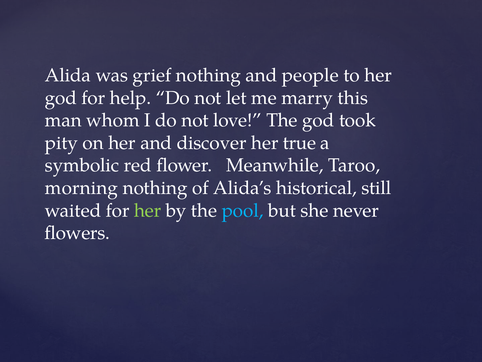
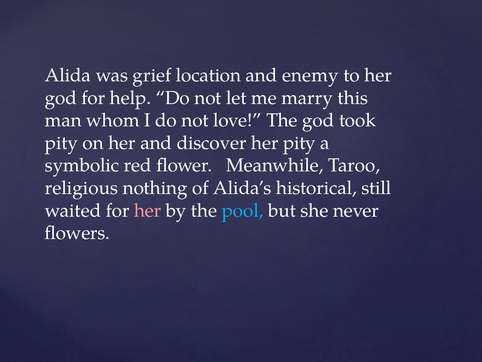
grief nothing: nothing -> location (208, 75)
people: people -> enemy (310, 75)
her true: true -> pity (299, 143)
morning: morning -> religious (81, 188)
her colour: light green -> pink (148, 210)
